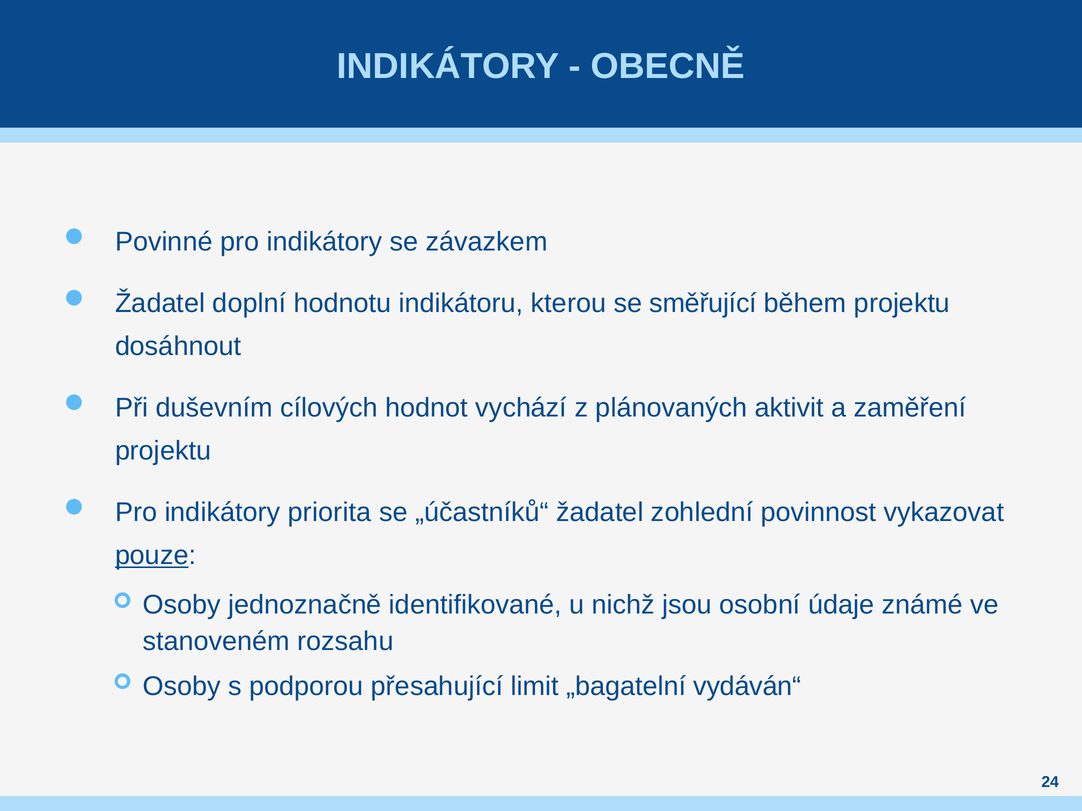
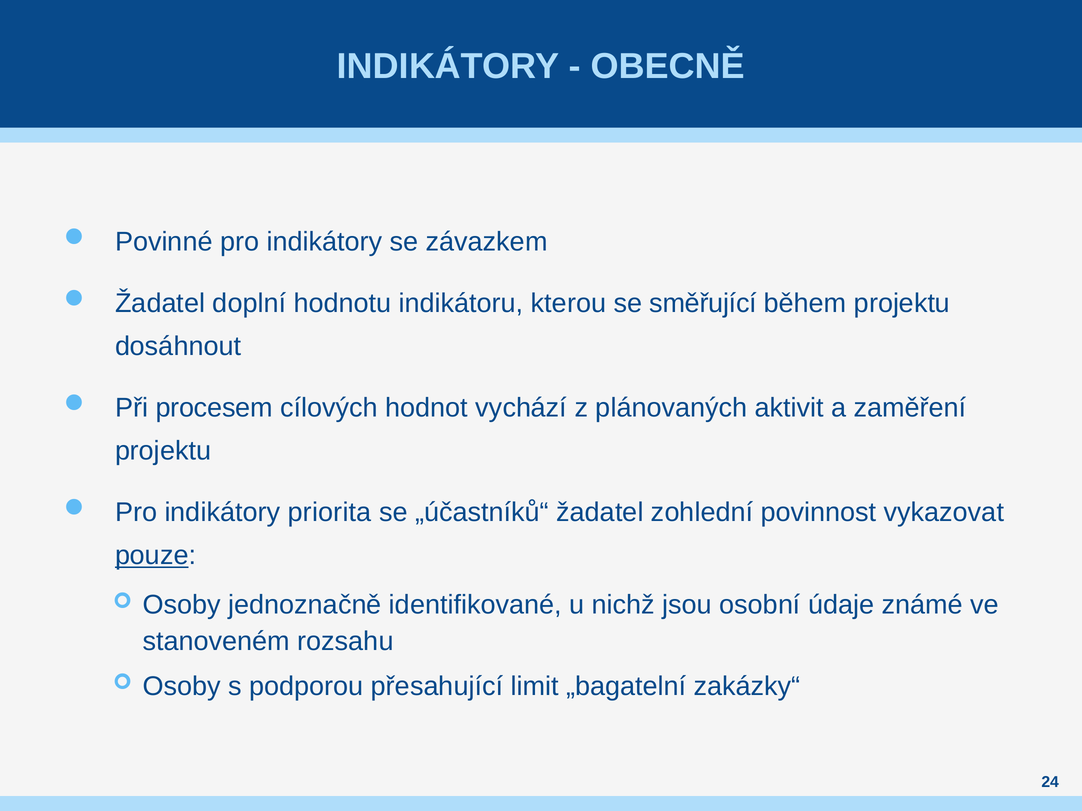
duševním: duševním -> procesem (214, 408)
vydáván“: vydáván“ -> zakázky“ (747, 687)
